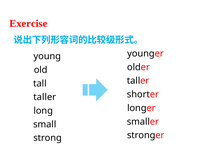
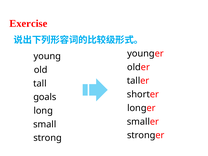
taller: taller -> goals (45, 97)
